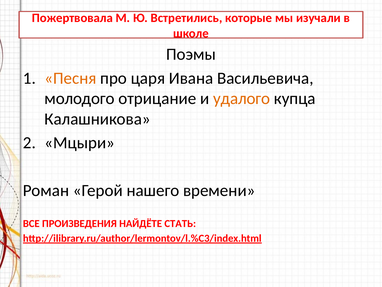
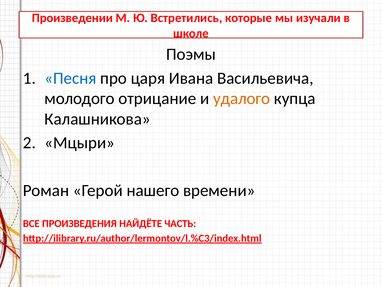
Пожертвовала: Пожертвовала -> Произведении (72, 18)
Песня colour: orange -> blue (70, 78)
СТАТЬ: СТАТЬ -> ЧАСТЬ (180, 223)
